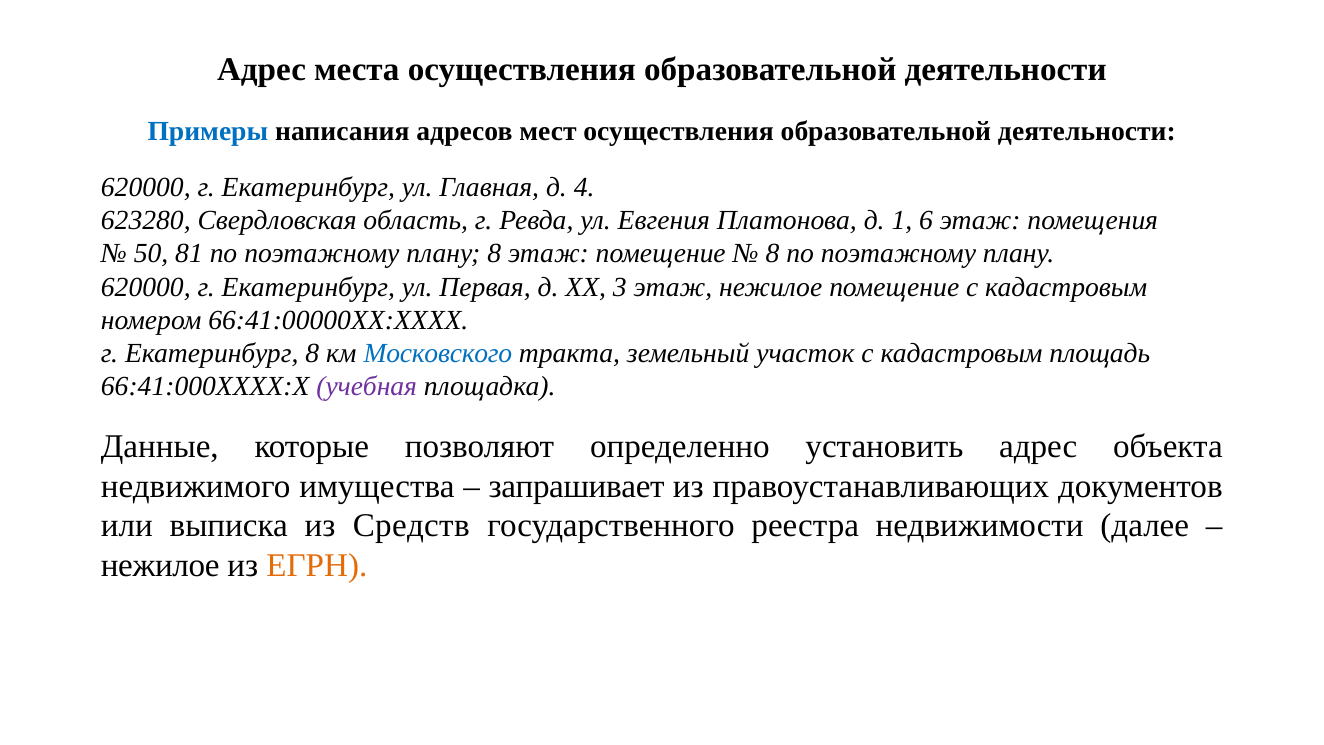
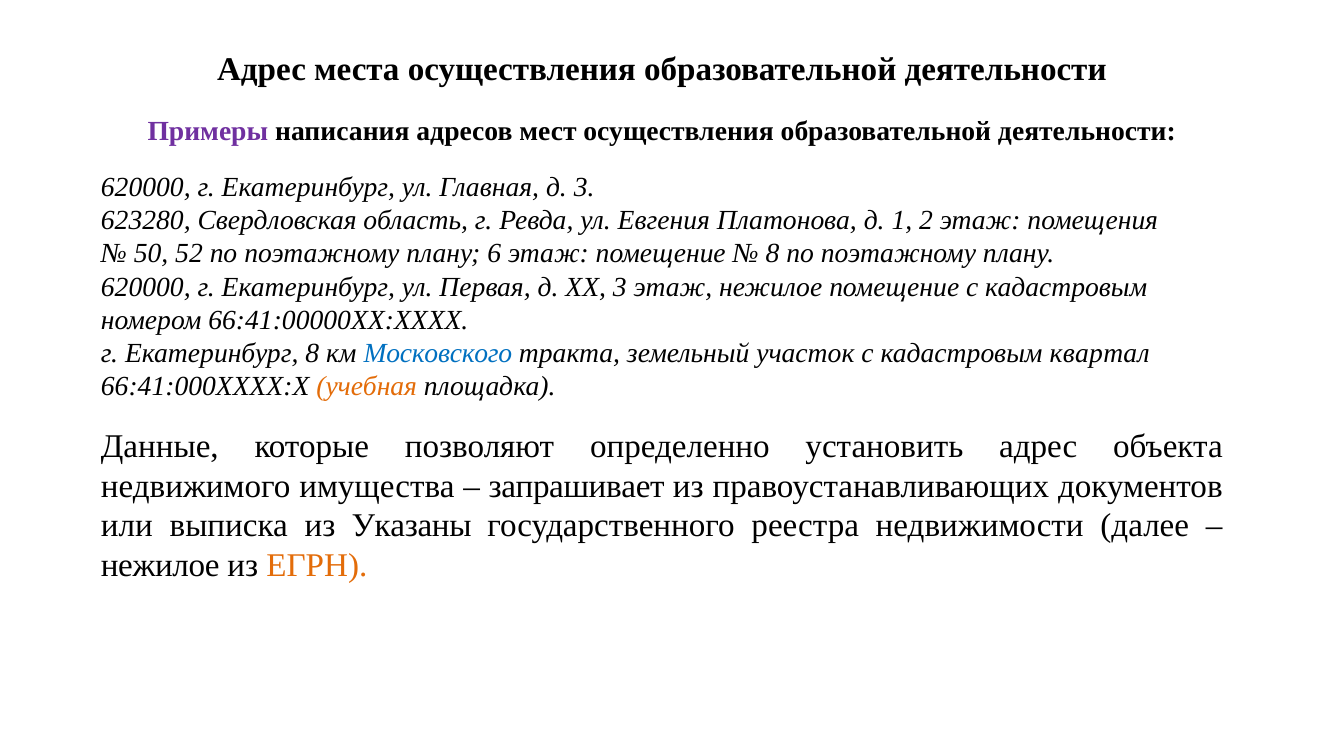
Примеры colour: blue -> purple (208, 131)
д 4: 4 -> 3 (584, 188)
6: 6 -> 2 (926, 221)
81: 81 -> 52 (189, 254)
плану 8: 8 -> 6 (494, 254)
площадь: площадь -> квартал (1100, 353)
учебная colour: purple -> orange (367, 386)
Средств: Средств -> Указаны (412, 526)
